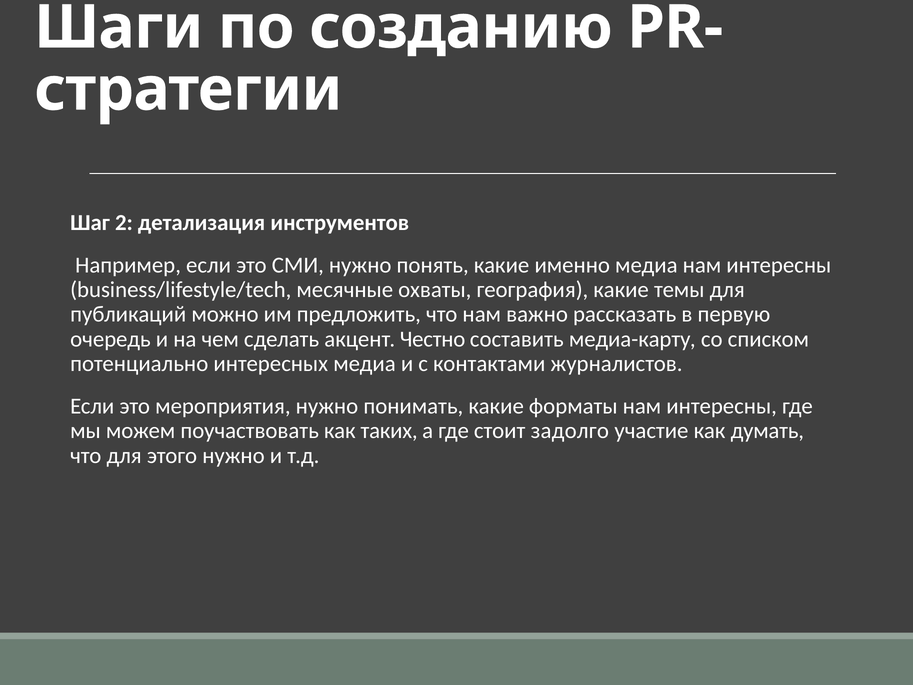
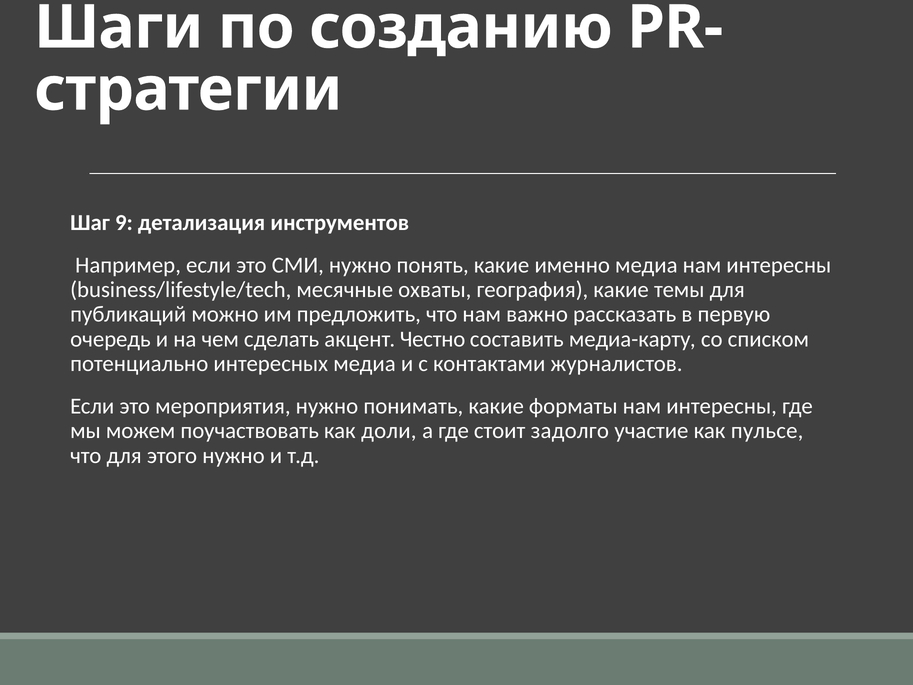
2: 2 -> 9 (124, 223)
таких: таких -> доли (389, 431)
думать: думать -> пульсе (767, 431)
